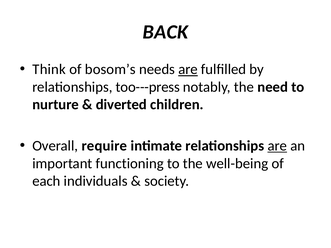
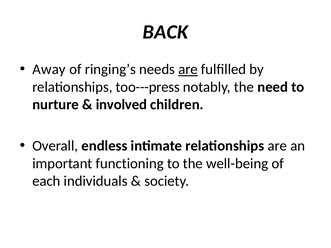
Think: Think -> Away (49, 69)
bosom’s: bosom’s -> ringing’s (110, 69)
diverted: diverted -> involved (121, 105)
require: require -> endless (104, 146)
are underline: present -> none (277, 146)
